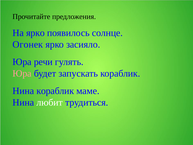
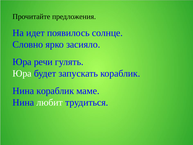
На ярко: ярко -> идет (35, 33)
Огонек: Огонек -> Словно (28, 44)
Юра colour: pink -> white (22, 73)
